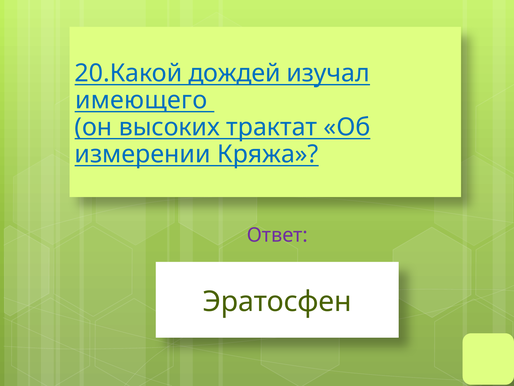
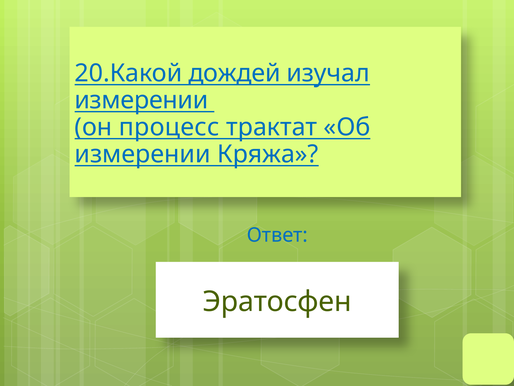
имеющего: имеющего -> измерении (141, 100)
высоких: высоких -> процесс (169, 127)
Ответ colour: purple -> blue (277, 235)
